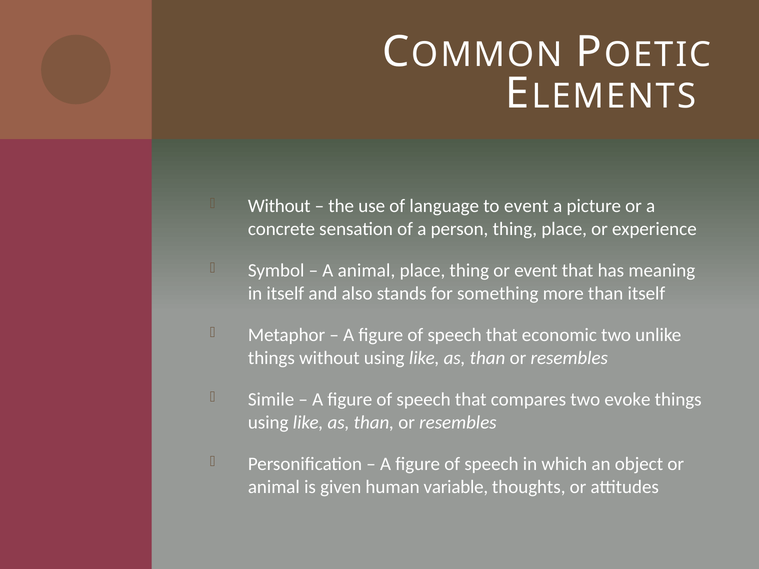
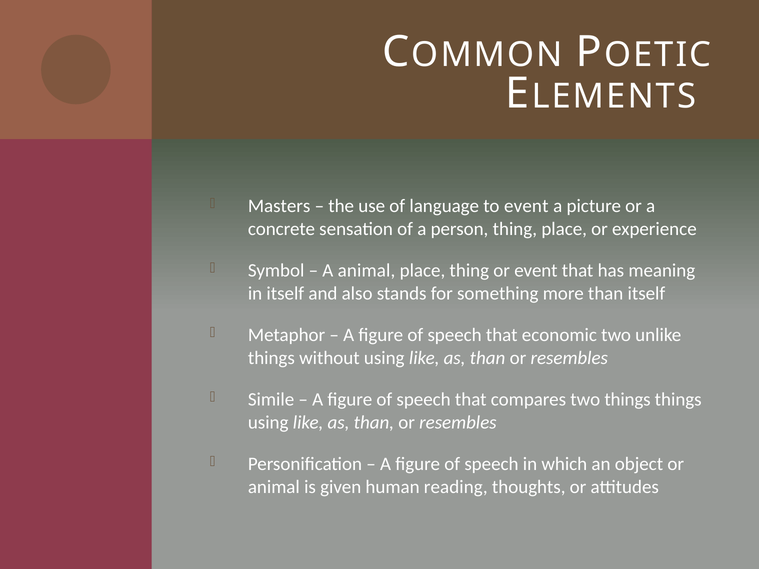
Without: Without -> Masters (279, 206)
two evoke: evoke -> things (628, 400)
variable: variable -> reading (456, 487)
